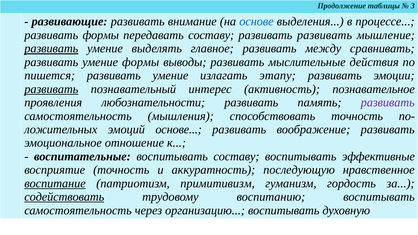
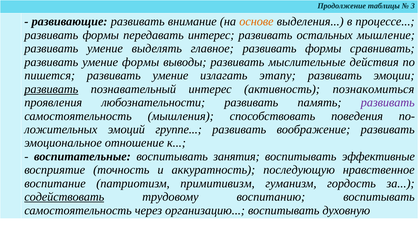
основе colour: blue -> orange (256, 22)
передавать составу: составу -> интерес (211, 35)
развивать развивать: развивать -> остальных (325, 35)
развивать underline: present -> none (51, 49)
главное развивать между: между -> формы (323, 49)
познавательное: познавательное -> познакомиться (374, 89)
способствовать точность: точность -> поведения (357, 116)
эмоций основе: основе -> группе (179, 130)
воспитывать составу: составу -> занятия (236, 157)
воспитание underline: present -> none (55, 183)
